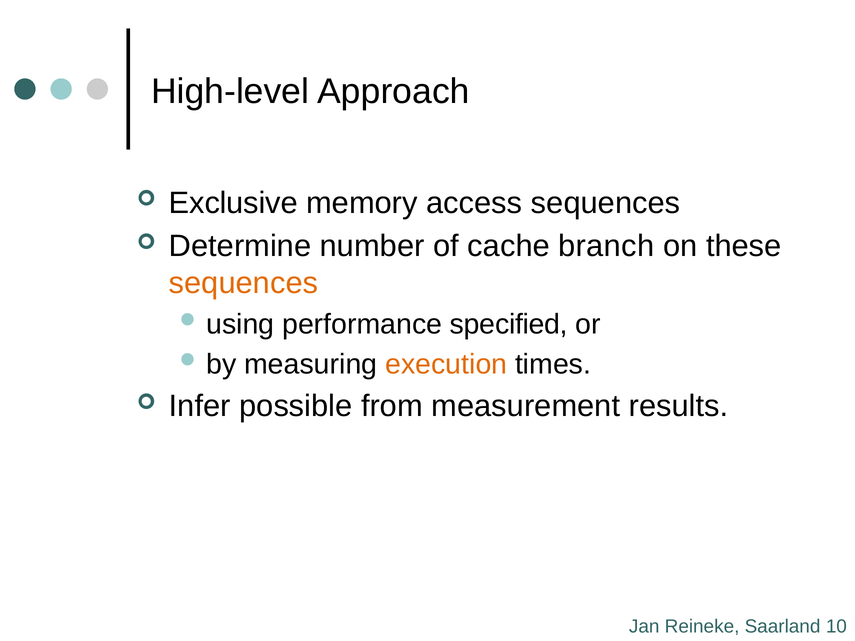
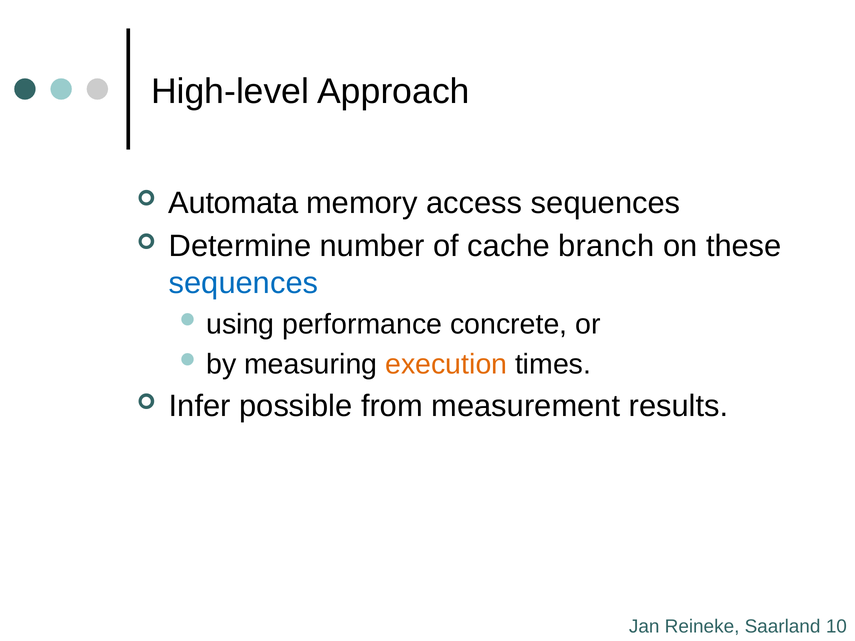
Exclusive: Exclusive -> Automata (233, 203)
sequences colour: orange -> blue (244, 283)
specified: specified -> concrete (509, 324)
